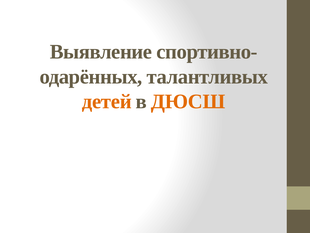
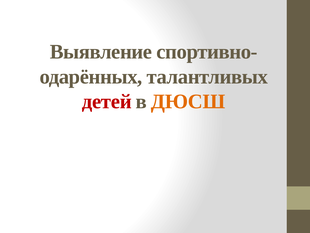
детей colour: orange -> red (107, 101)
